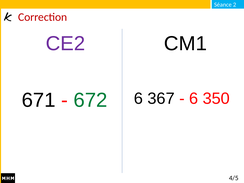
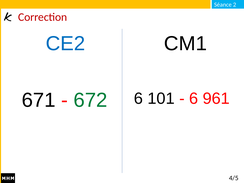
CE2 colour: purple -> blue (65, 44)
367: 367 -> 101 (161, 99)
350: 350 -> 961 (216, 99)
